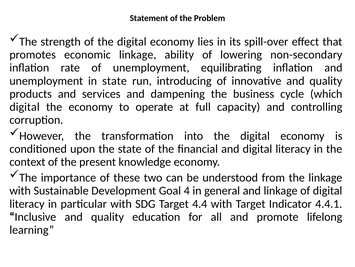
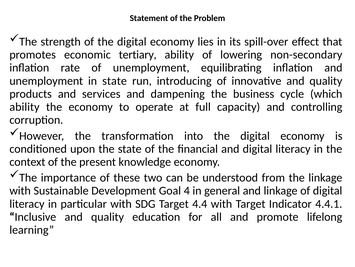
economic linkage: linkage -> tertiary (138, 55)
digital: digital -> ability (25, 107)
